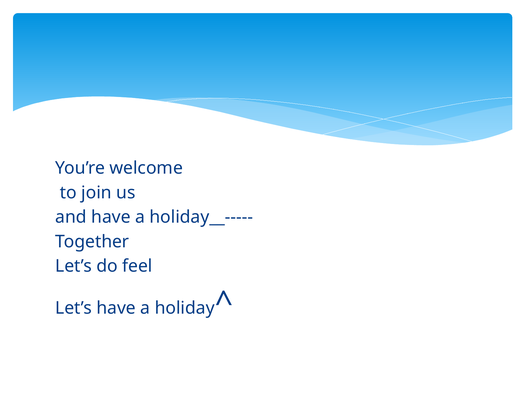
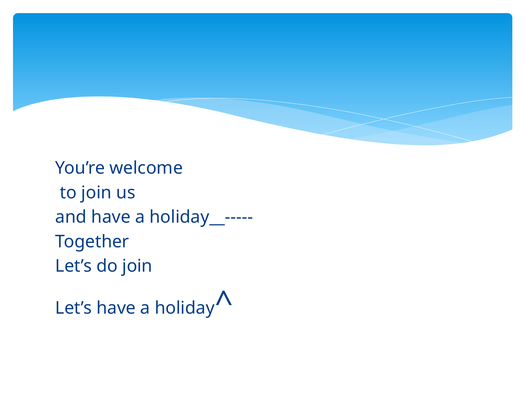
do feel: feel -> join (137, 266)
